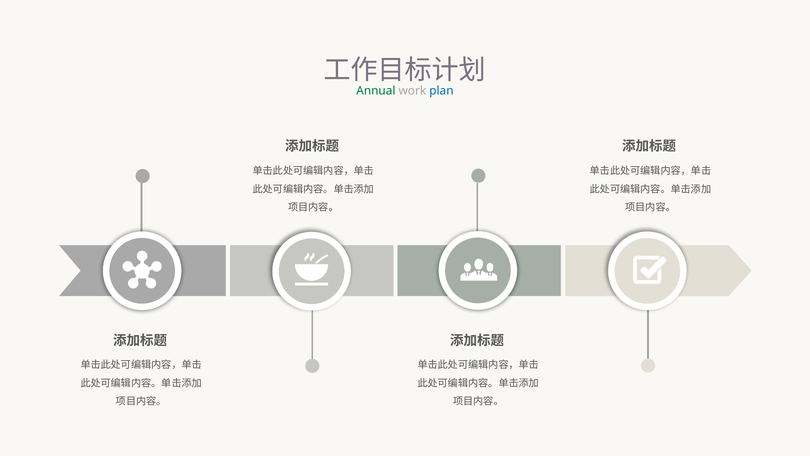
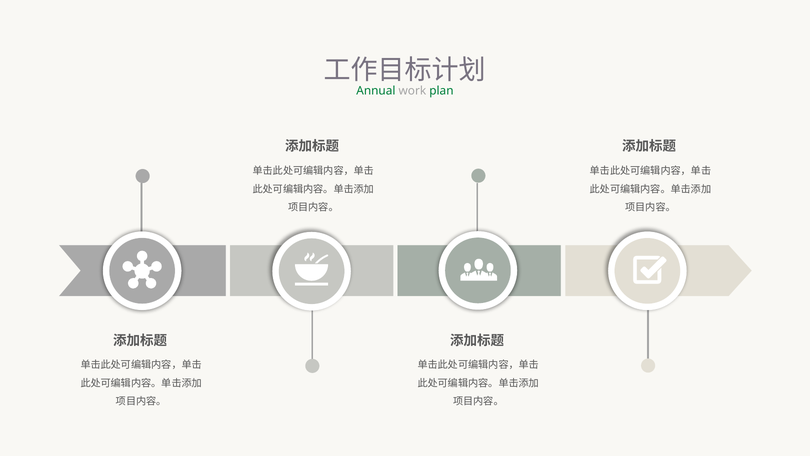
plan colour: blue -> green (441, 91)
